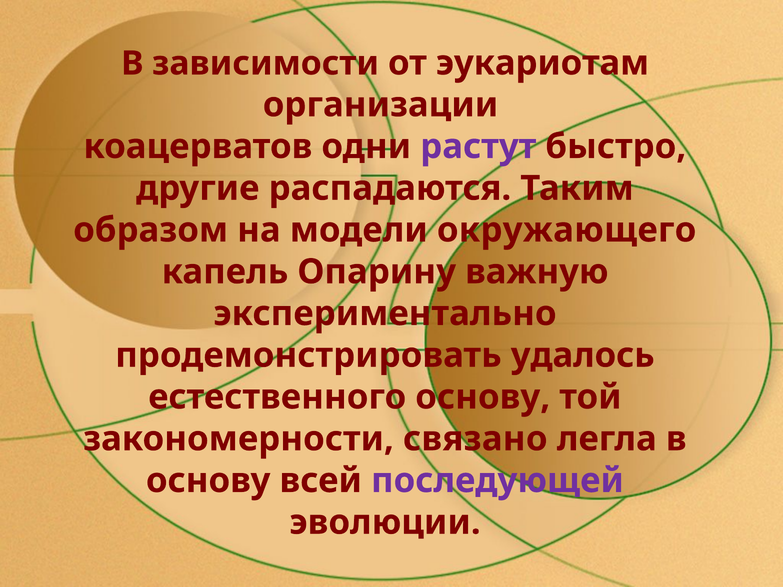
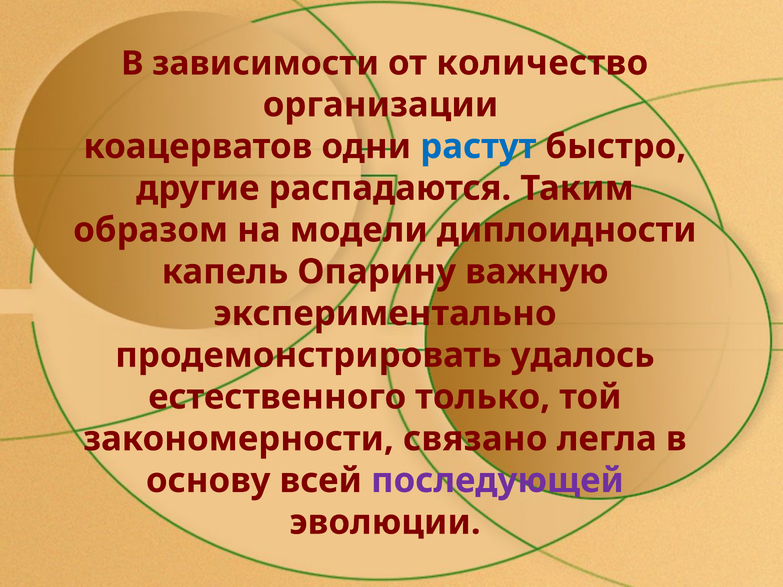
эукариотам: эукариотам -> количество (542, 63)
растут colour: purple -> blue (478, 147)
окружающего: окружающего -> диплоидности (567, 230)
естественного основу: основу -> только (483, 397)
